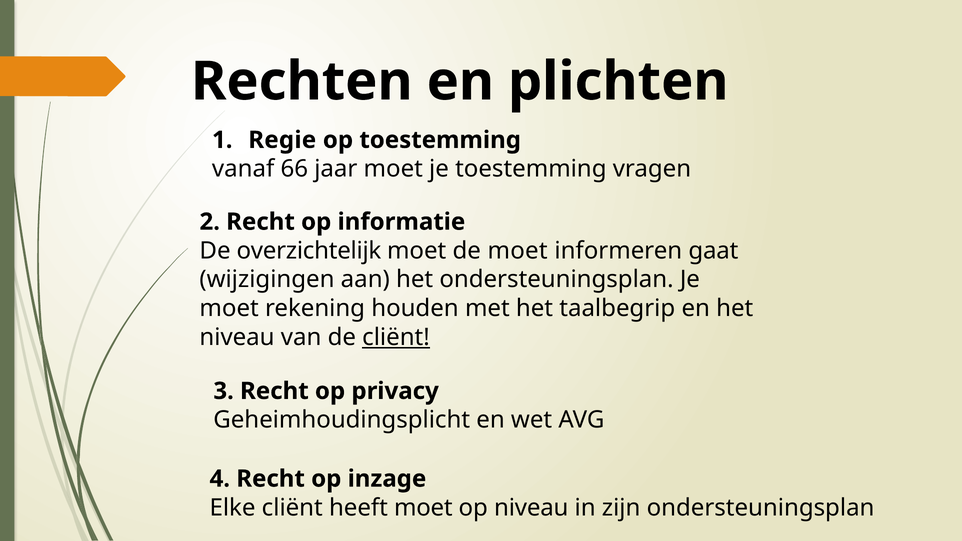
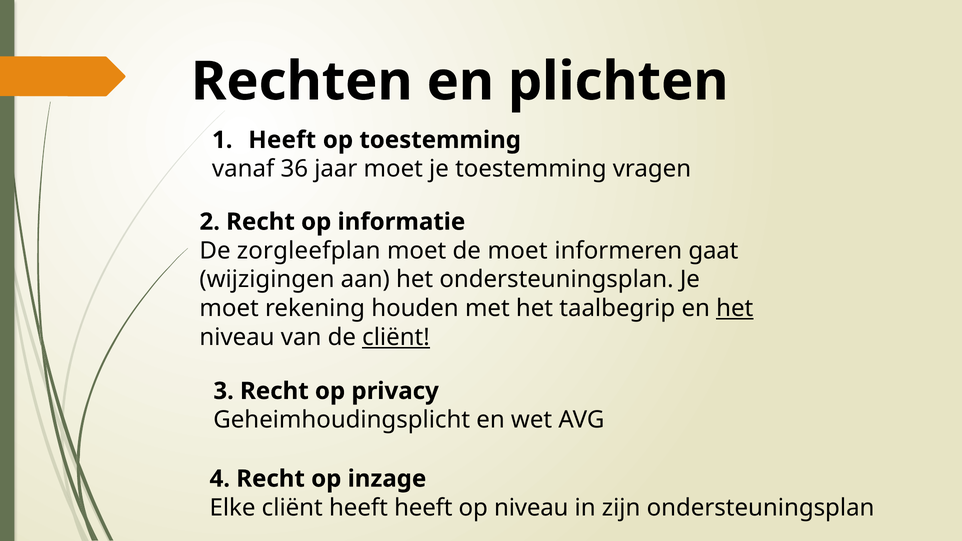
Regie: Regie -> Heeft (282, 140)
66: 66 -> 36 (294, 169)
overzichtelijk: overzichtelijk -> zorgleefplan (309, 251)
het underline: none -> present (735, 308)
heeft moet: moet -> heeft (423, 508)
